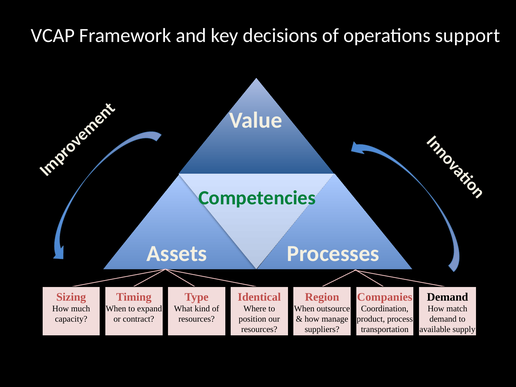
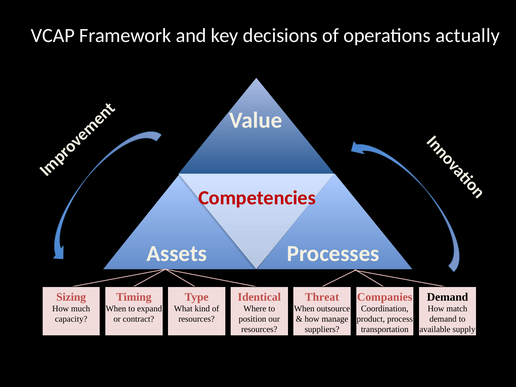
support: support -> actually (468, 36)
Competencies colour: green -> red (257, 198)
Region: Region -> Threat (322, 297)
